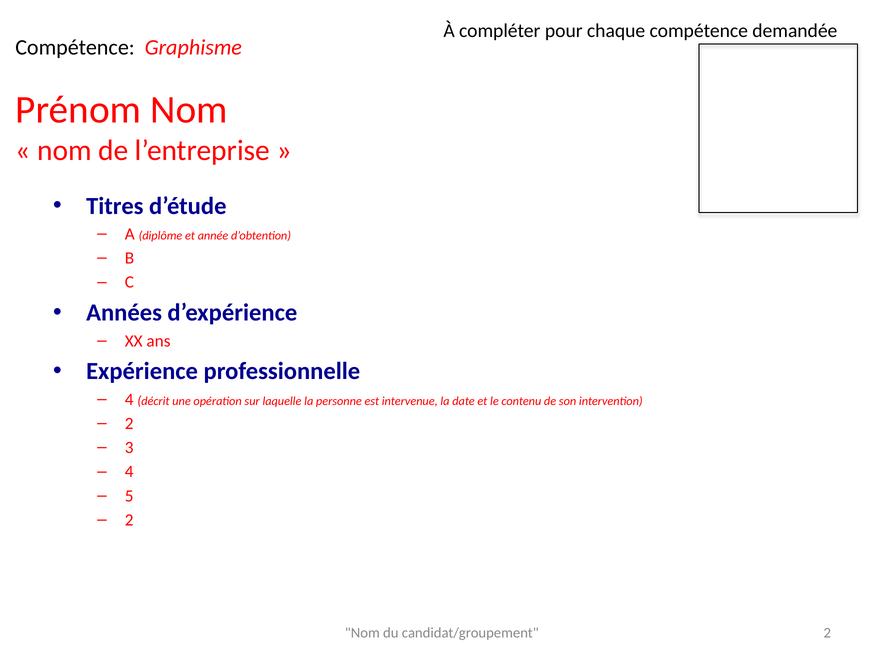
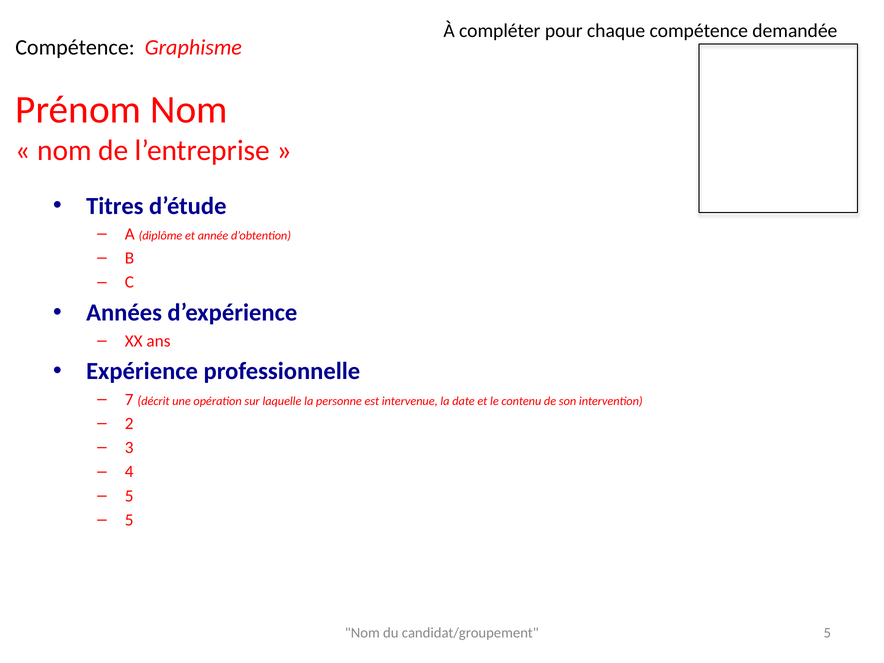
4: 4 -> 7 (129, 399)
2: 2 -> 5 (129, 520)
candidat/groupement 2: 2 -> 5 (827, 633)
